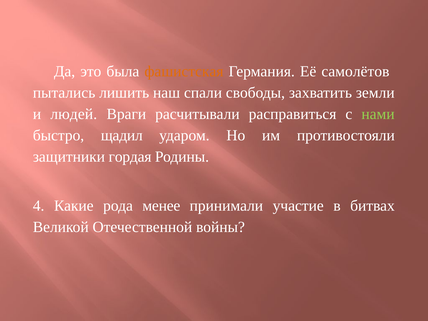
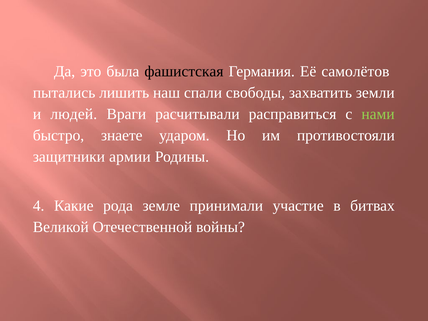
фашистская colour: orange -> black (184, 71)
щадил: щадил -> знаете (122, 135)
гордая: гордая -> армии (130, 157)
менее: менее -> земле (161, 206)
